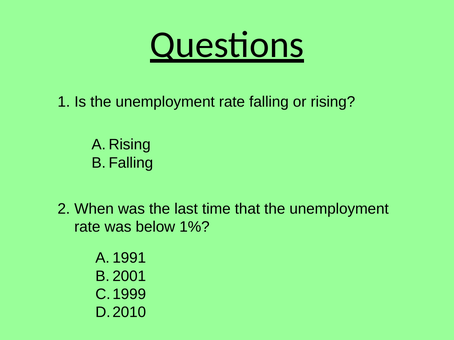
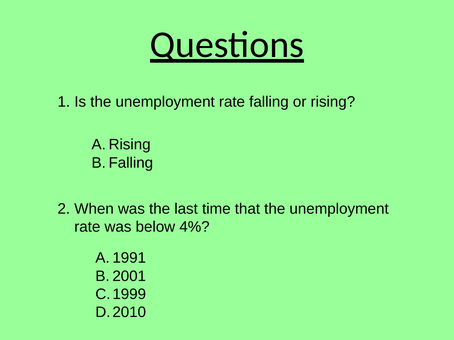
1%: 1% -> 4% (195, 227)
